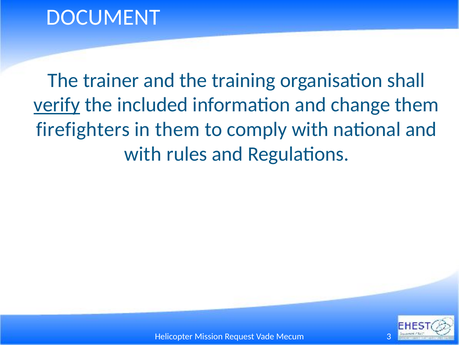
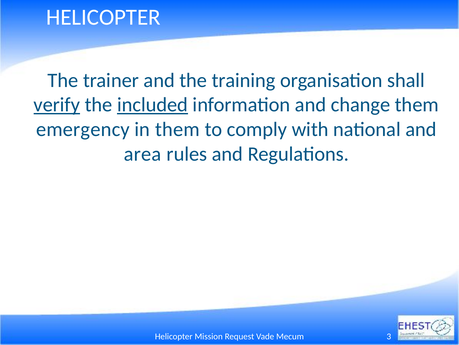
DOCUMENT: DOCUMENT -> HELICOPTER (103, 17)
included underline: none -> present (153, 105)
firefighters: firefighters -> emergency (83, 129)
with: with -> area (143, 154)
